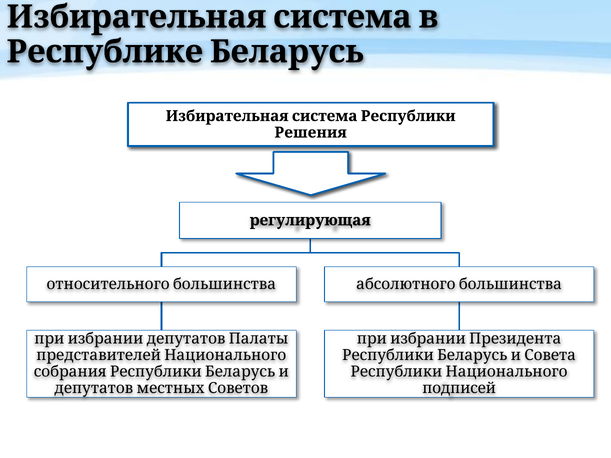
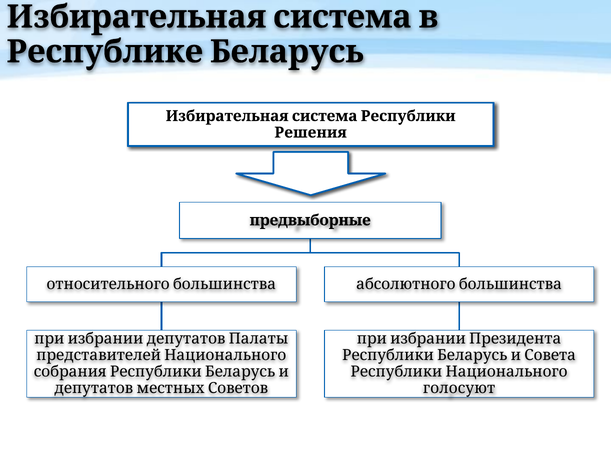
регулирующая: регулирующая -> предвыборные (310, 220)
подписей: подписей -> голосуют (459, 389)
